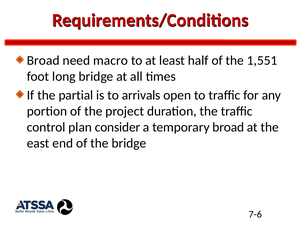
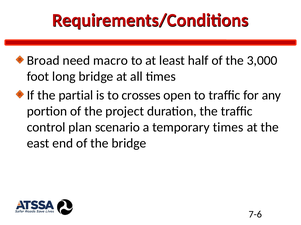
1,551: 1,551 -> 3,000 (262, 61)
arrivals: arrivals -> crosses (141, 95)
consider: consider -> scenario (117, 128)
temporary broad: broad -> times (228, 128)
